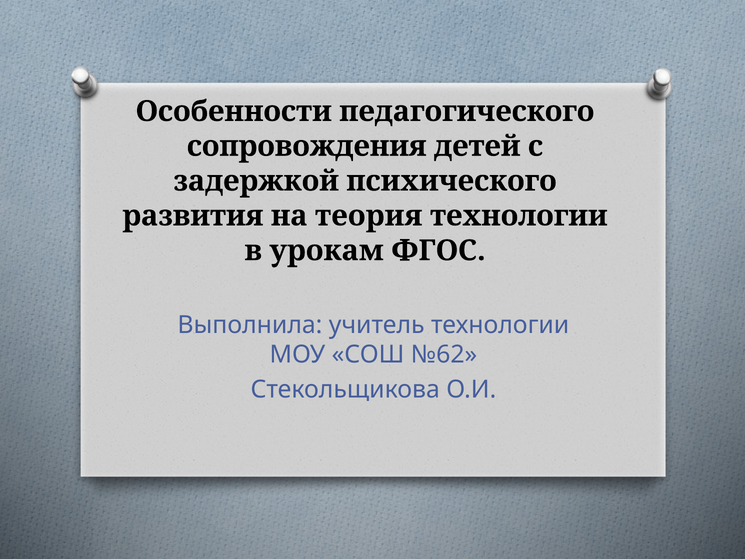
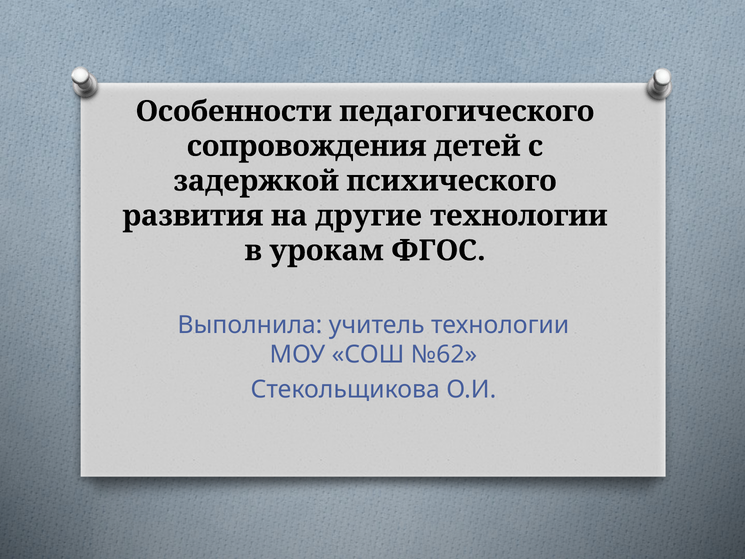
теория: теория -> другие (369, 216)
